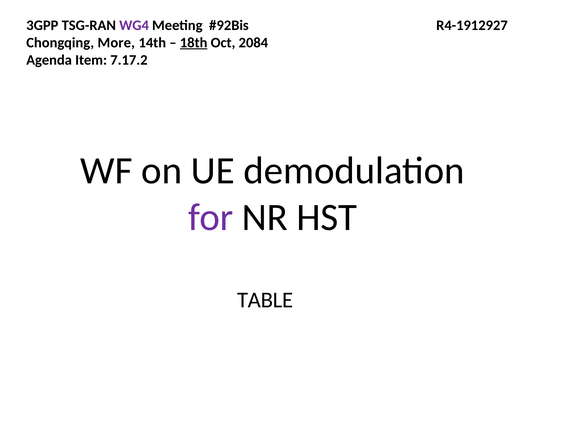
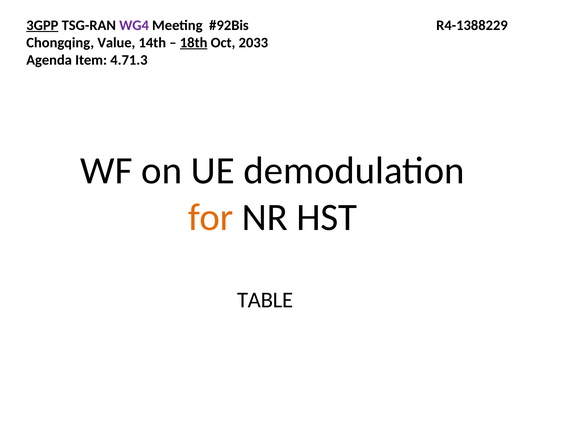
3GPP underline: none -> present (42, 25)
R4-1912927: R4-1912927 -> R4-1388229 (472, 25)
More: More -> Value (116, 43)
2084: 2084 -> 2033 (253, 43)
7.17.2: 7.17.2 -> 4.71.3 (129, 60)
for colour: purple -> orange (211, 218)
